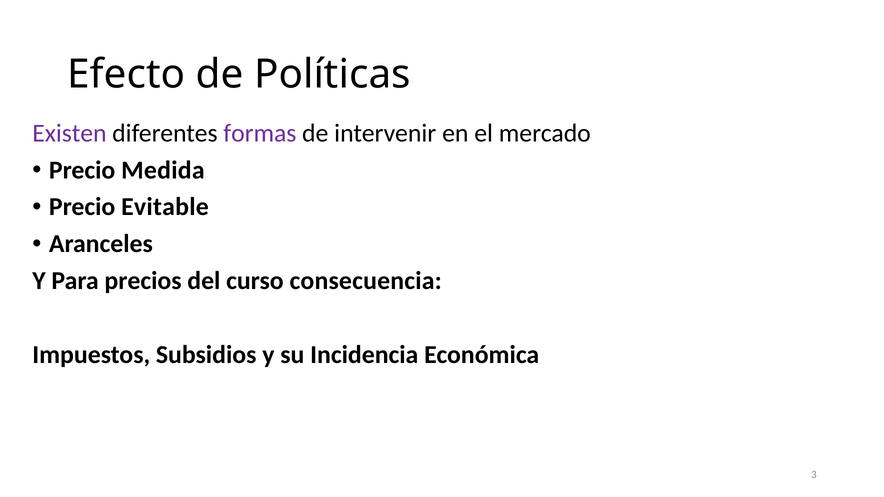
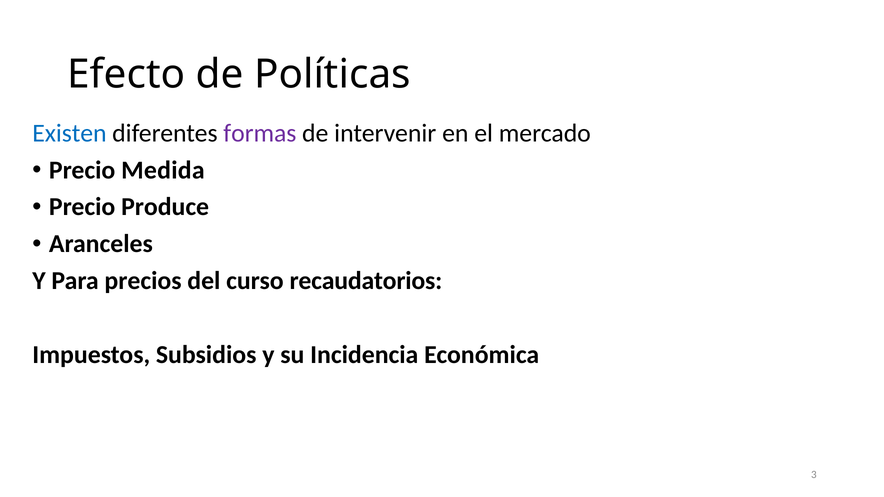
Existen colour: purple -> blue (69, 133)
Evitable: Evitable -> Produce (165, 207)
consecuencia: consecuencia -> recaudatorios (366, 281)
